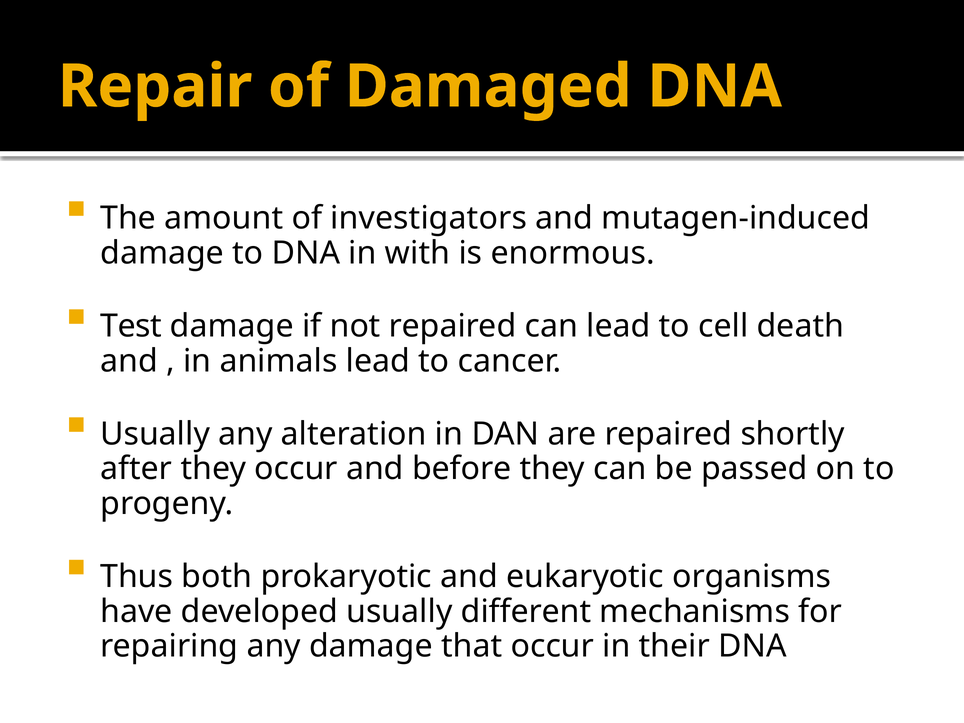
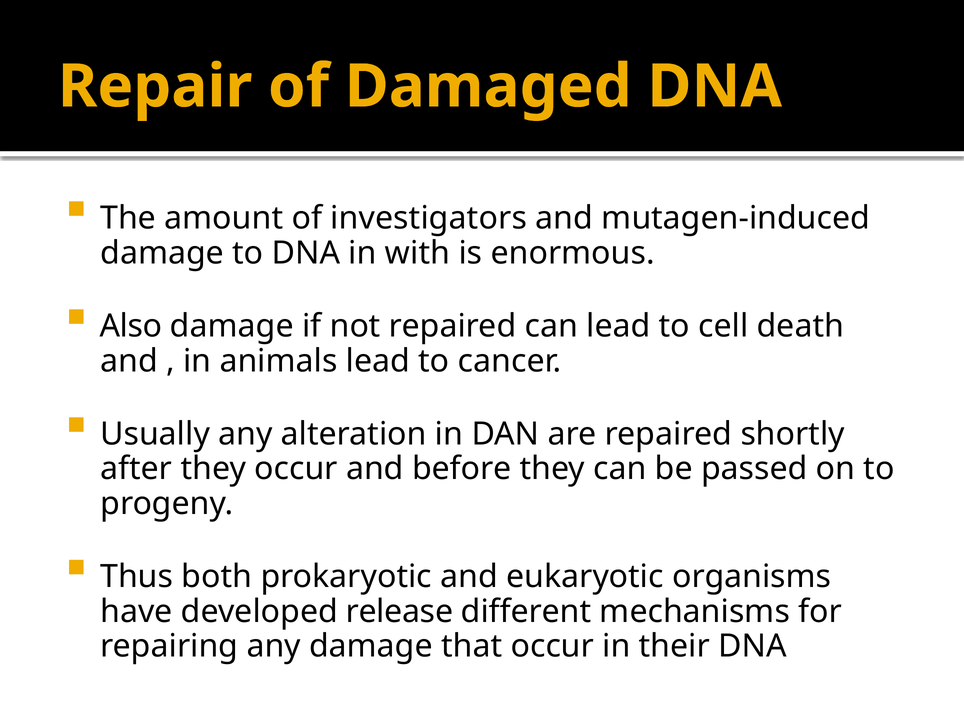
Test: Test -> Also (131, 326)
developed usually: usually -> release (399, 612)
